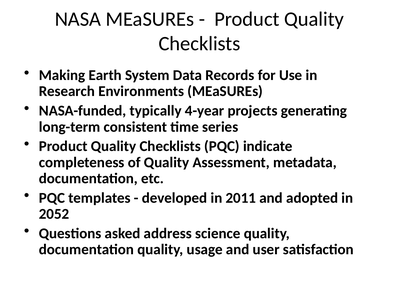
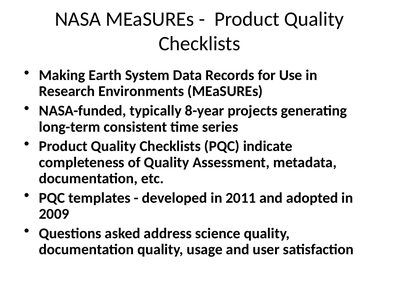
4-year: 4-year -> 8-year (205, 111)
2052: 2052 -> 2009 (54, 214)
